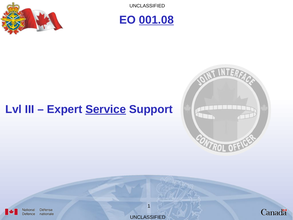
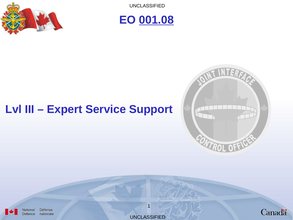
Service underline: present -> none (106, 109)
